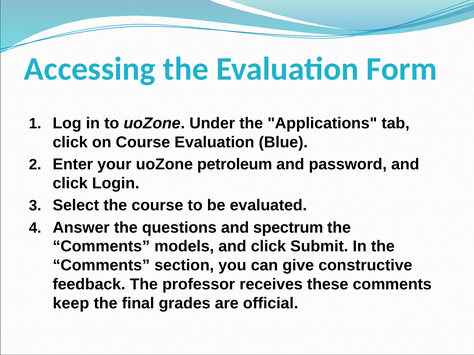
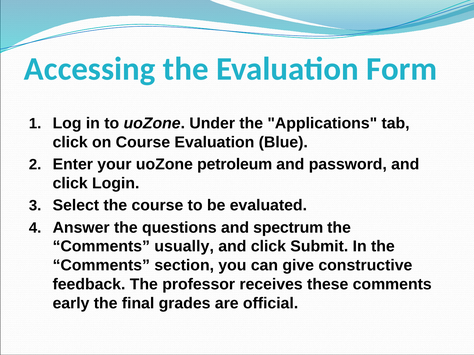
models: models -> usually (184, 247)
keep: keep -> early (71, 304)
